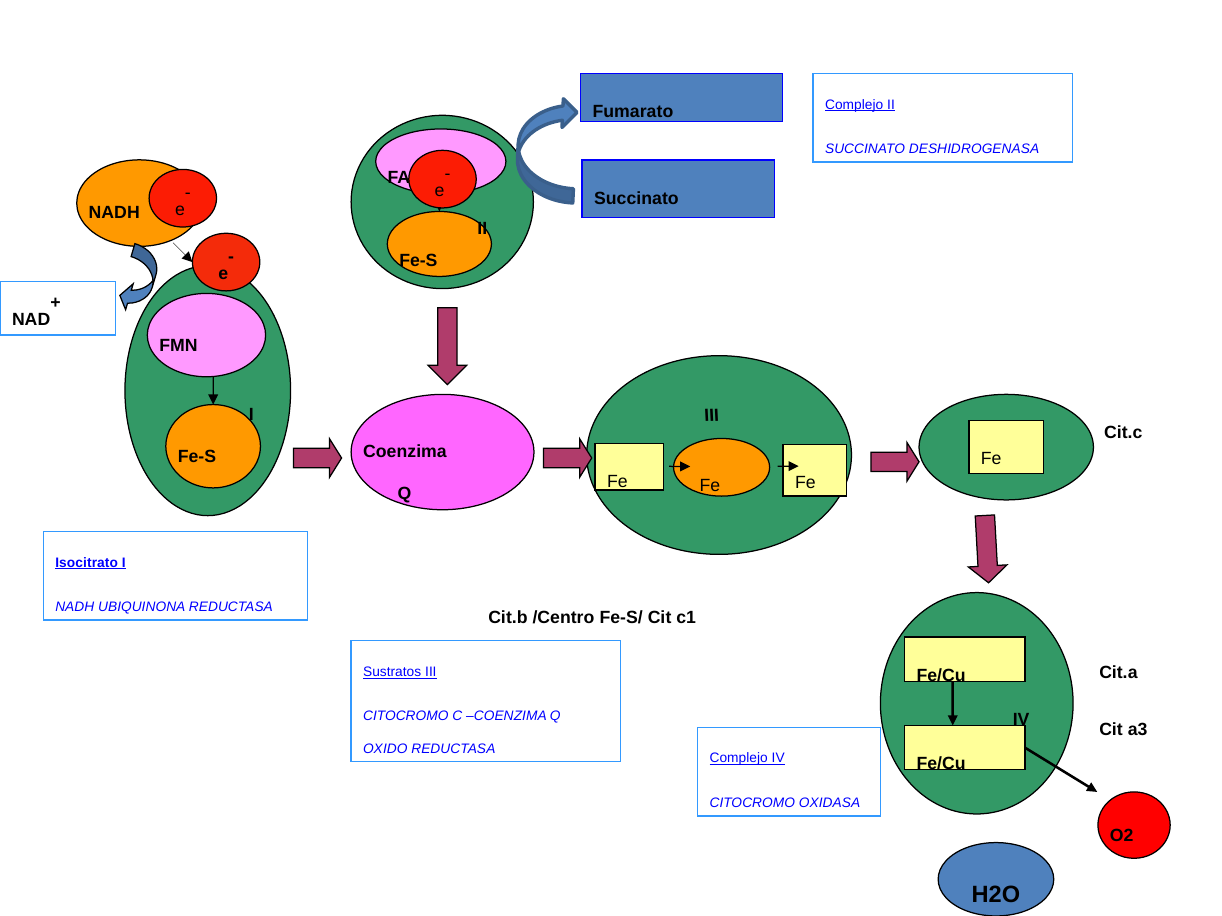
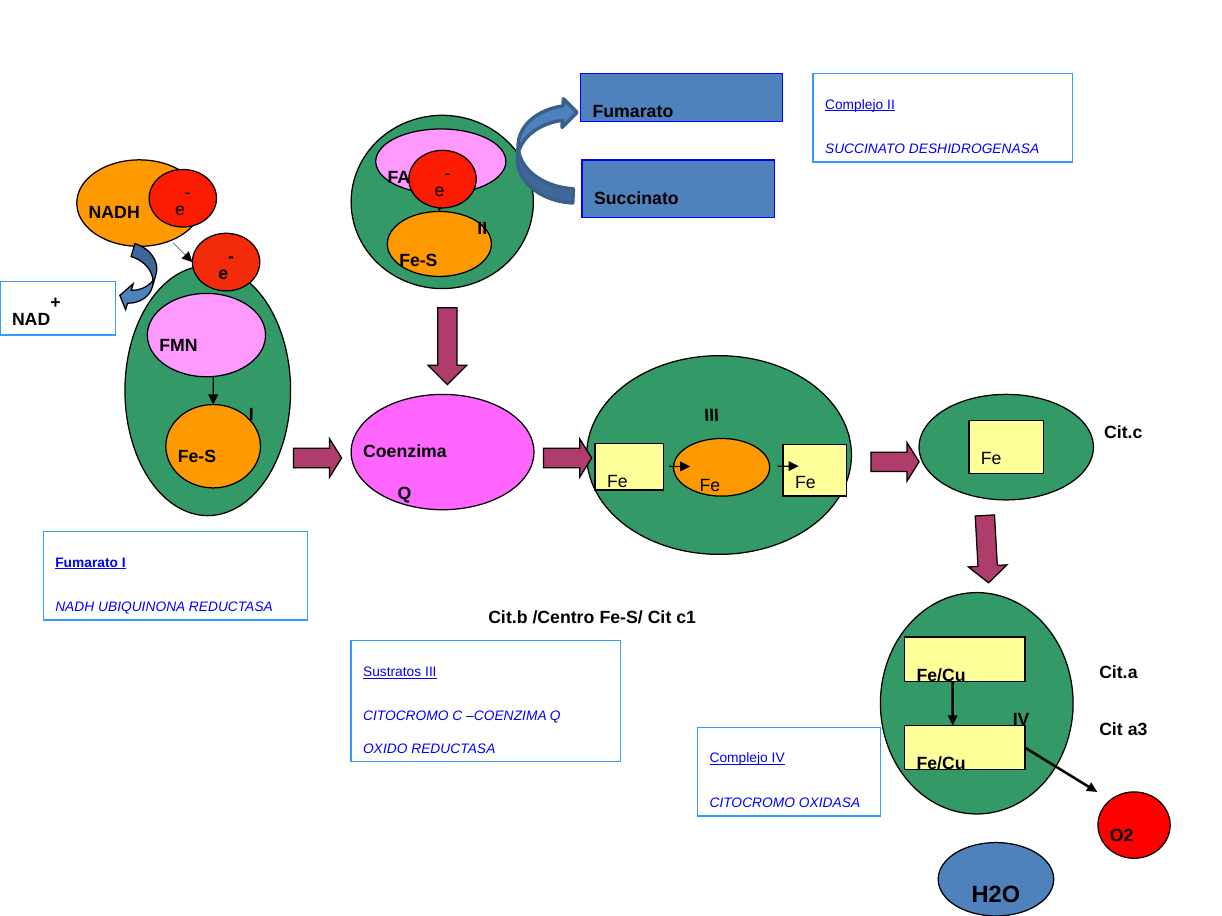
Isocitrato: Isocitrato -> Fumarato (87, 563)
